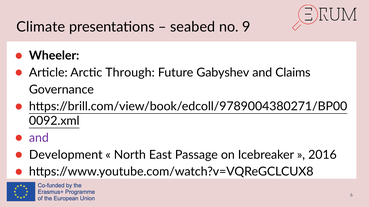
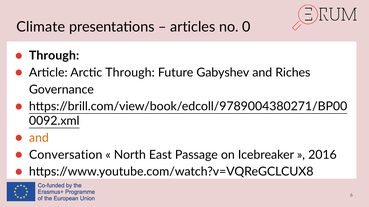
seabed: seabed -> articles (193, 27)
9: 9 -> 0 (246, 27)
Wheeler: Wheeler -> Through (54, 56)
Claims: Claims -> Riches (293, 73)
and colour: purple -> orange (39, 138)
Development: Development -> Conversation (66, 155)
